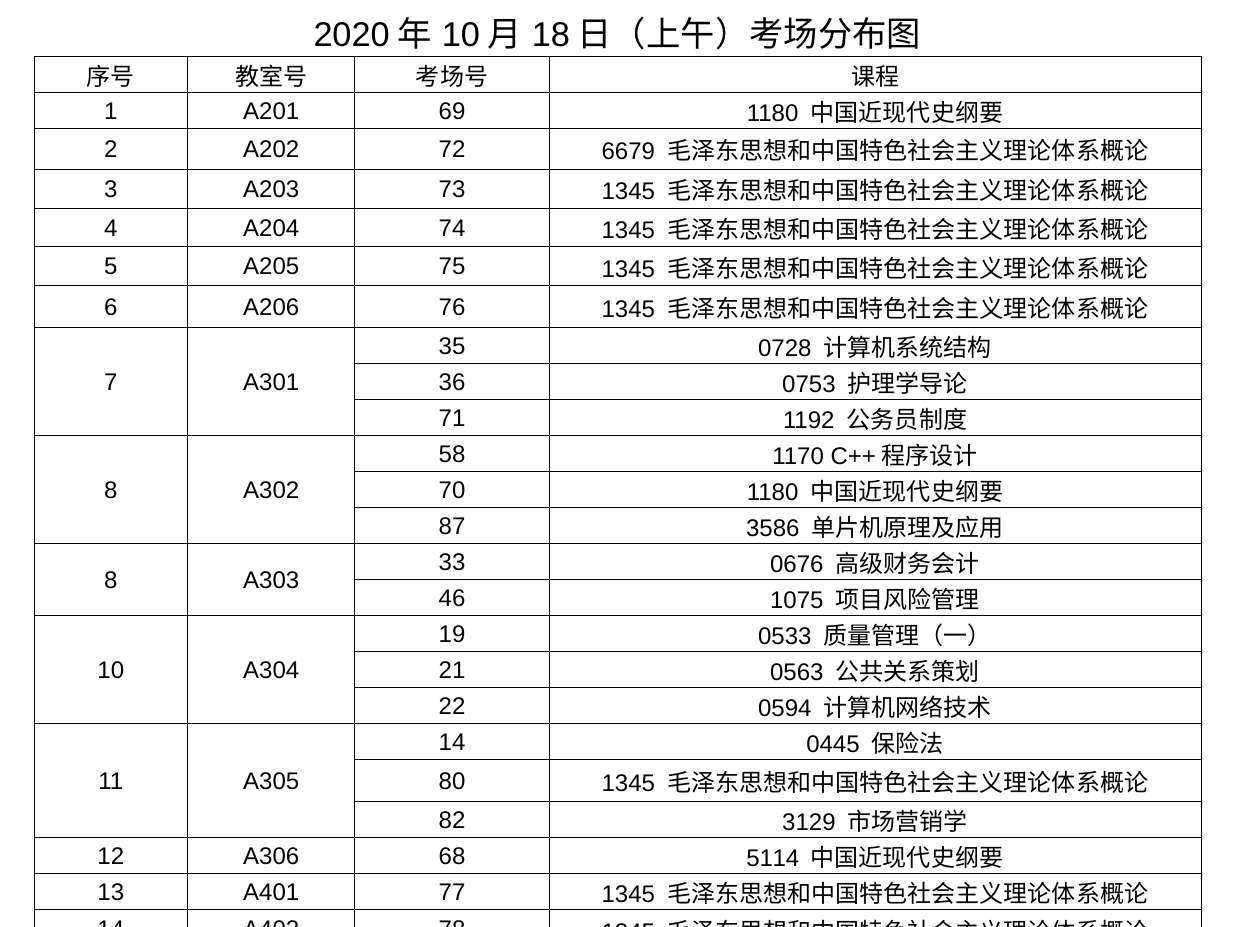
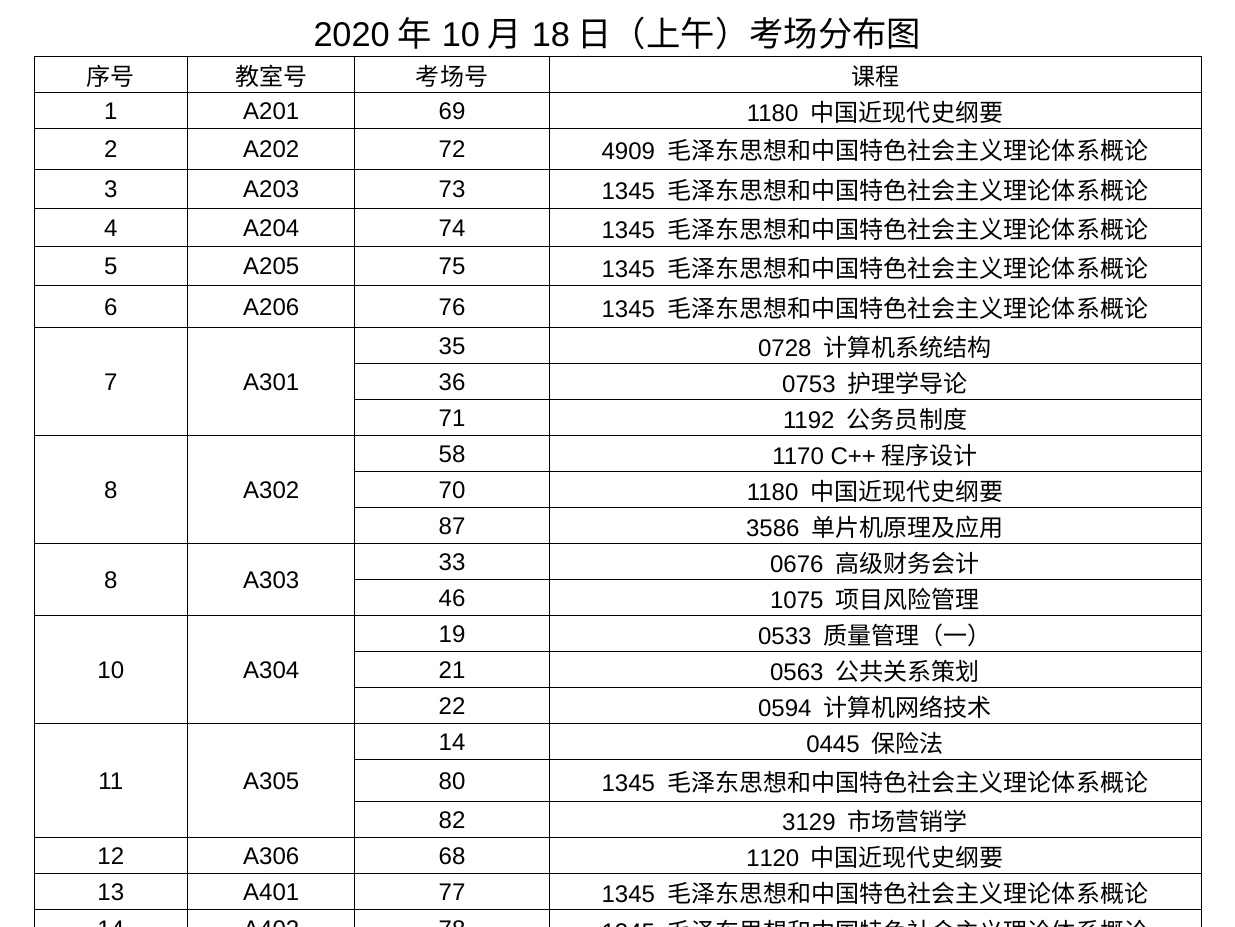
6679: 6679 -> 4909 (628, 152)
5114: 5114 -> 1120 (773, 858)
